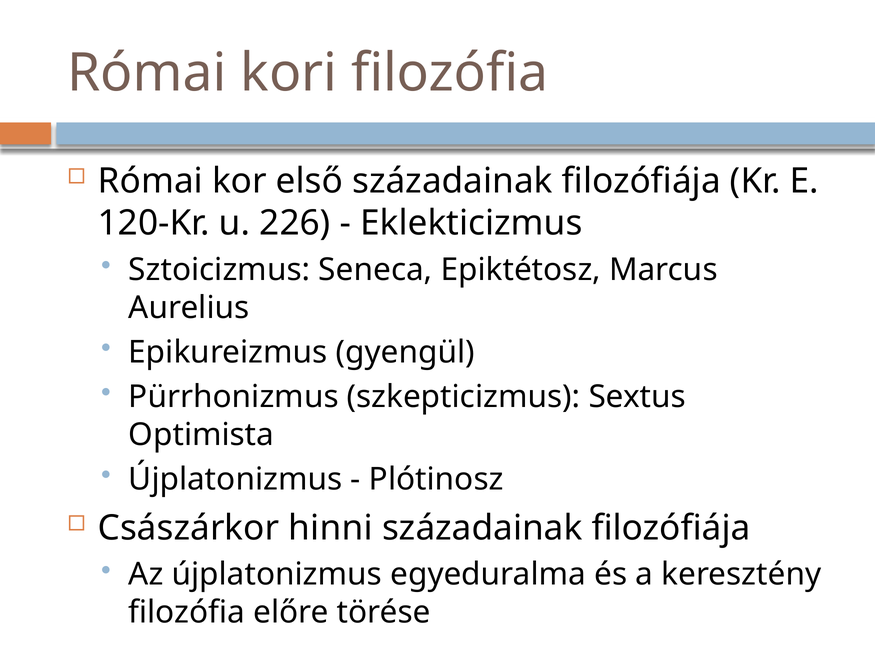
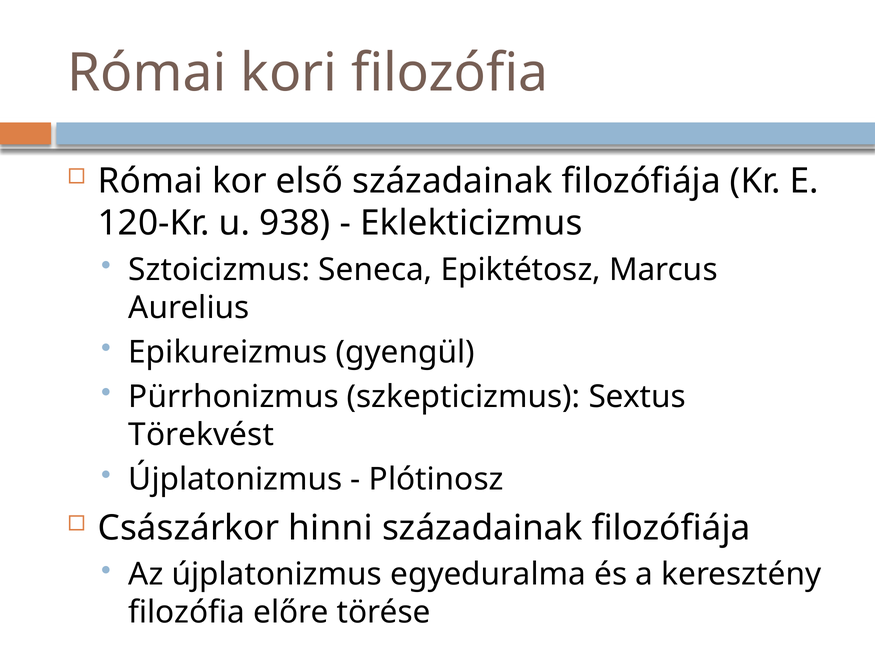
226: 226 -> 938 (295, 223)
Optimista: Optimista -> Törekvést (201, 435)
